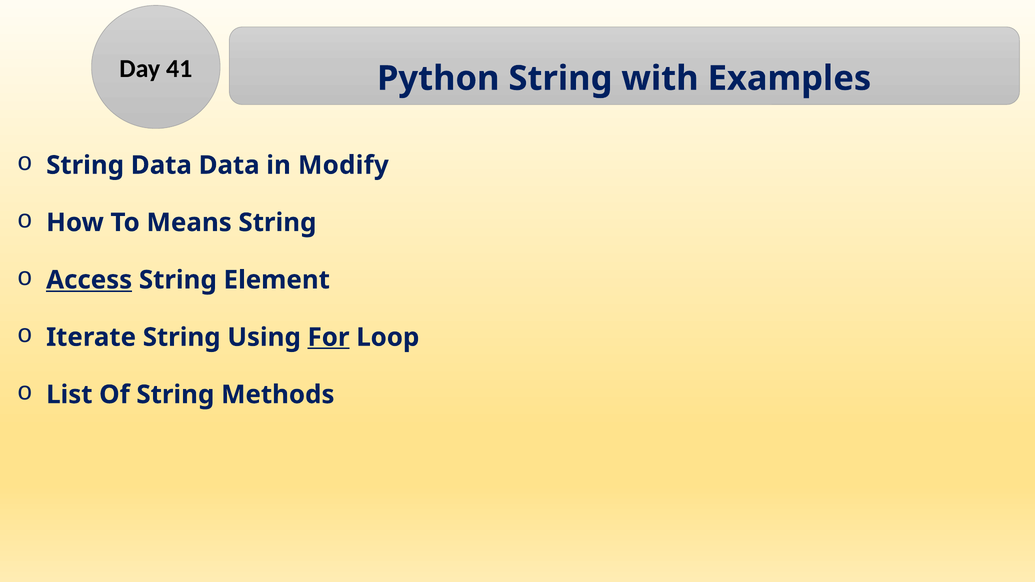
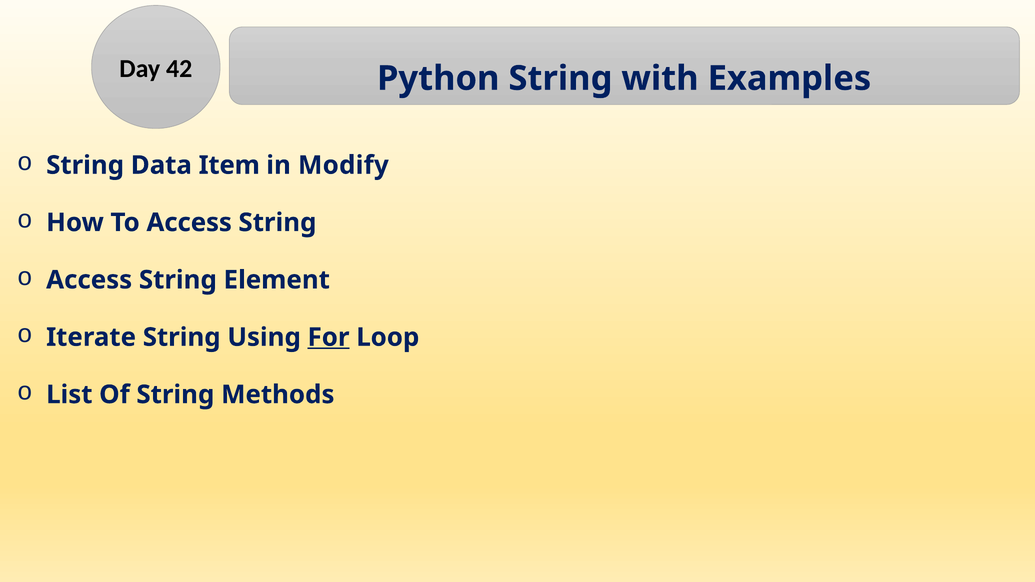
41: 41 -> 42 (179, 69)
Data Data: Data -> Item (229, 165)
To Means: Means -> Access (189, 223)
Access underline: present -> none (89, 280)
